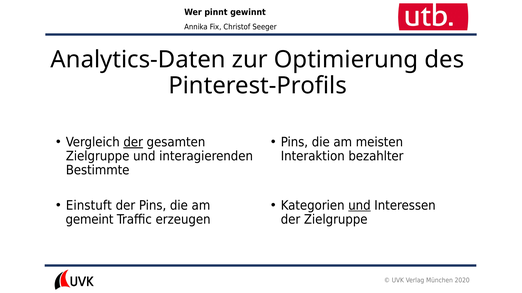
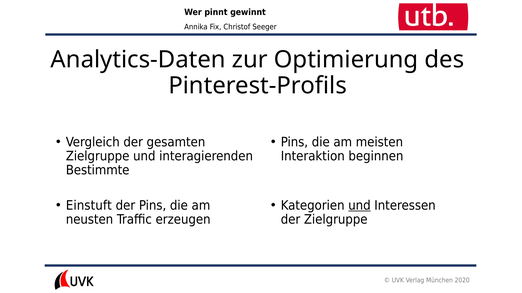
der underline: present -> none (133, 143)
bezahlter: bezahlter -> beginnen (376, 157)
gemeint: gemeint -> neusten (90, 220)
